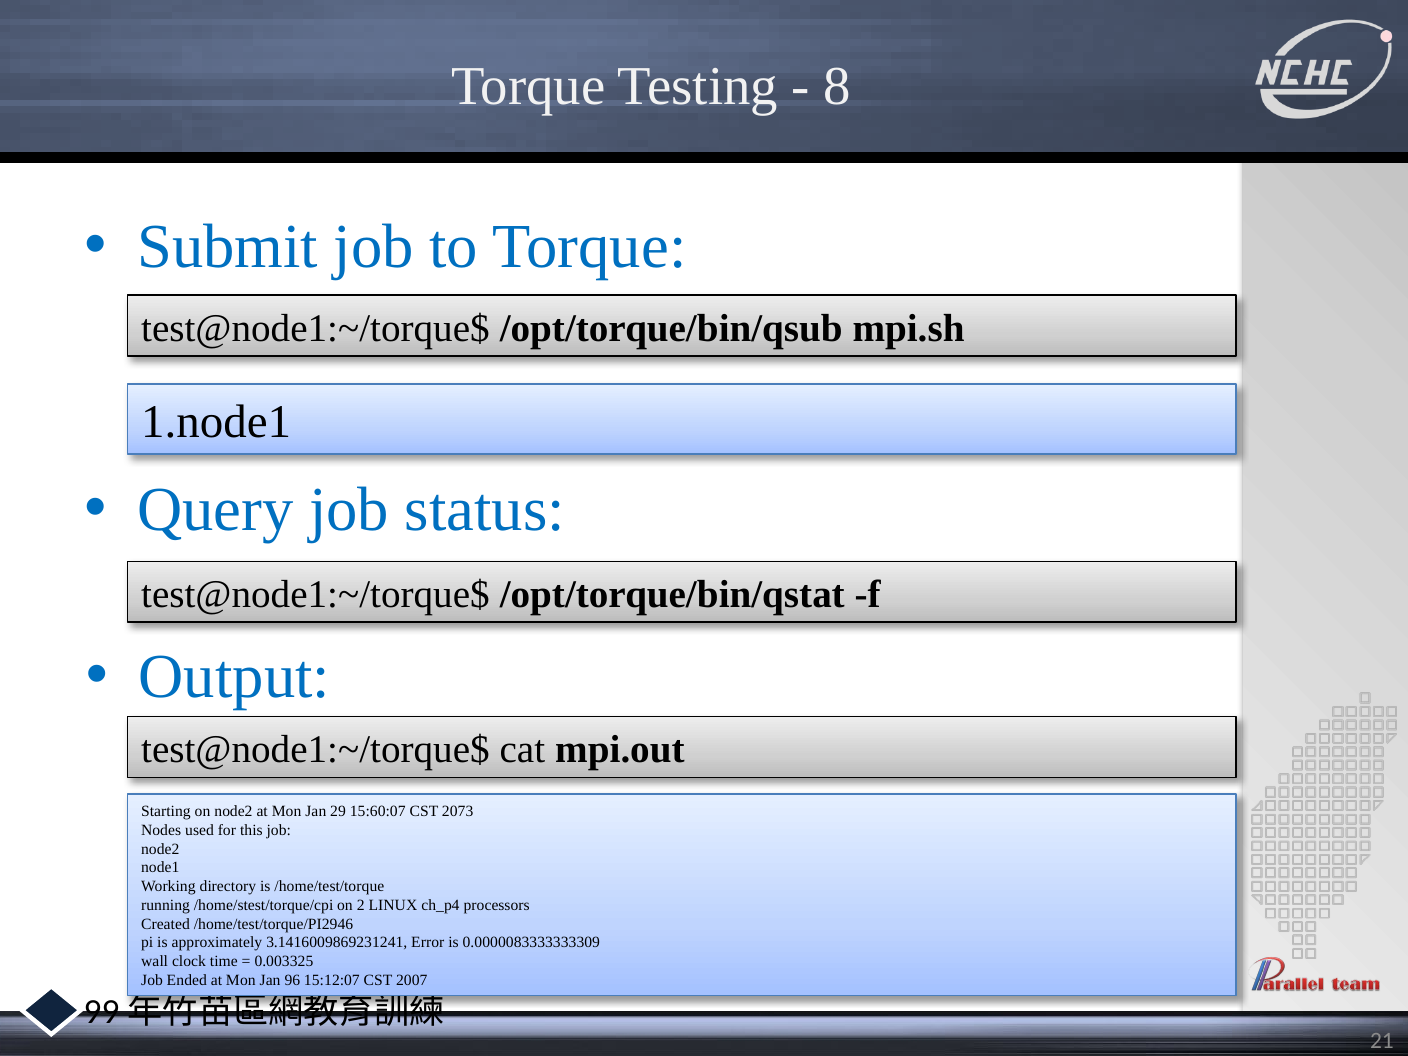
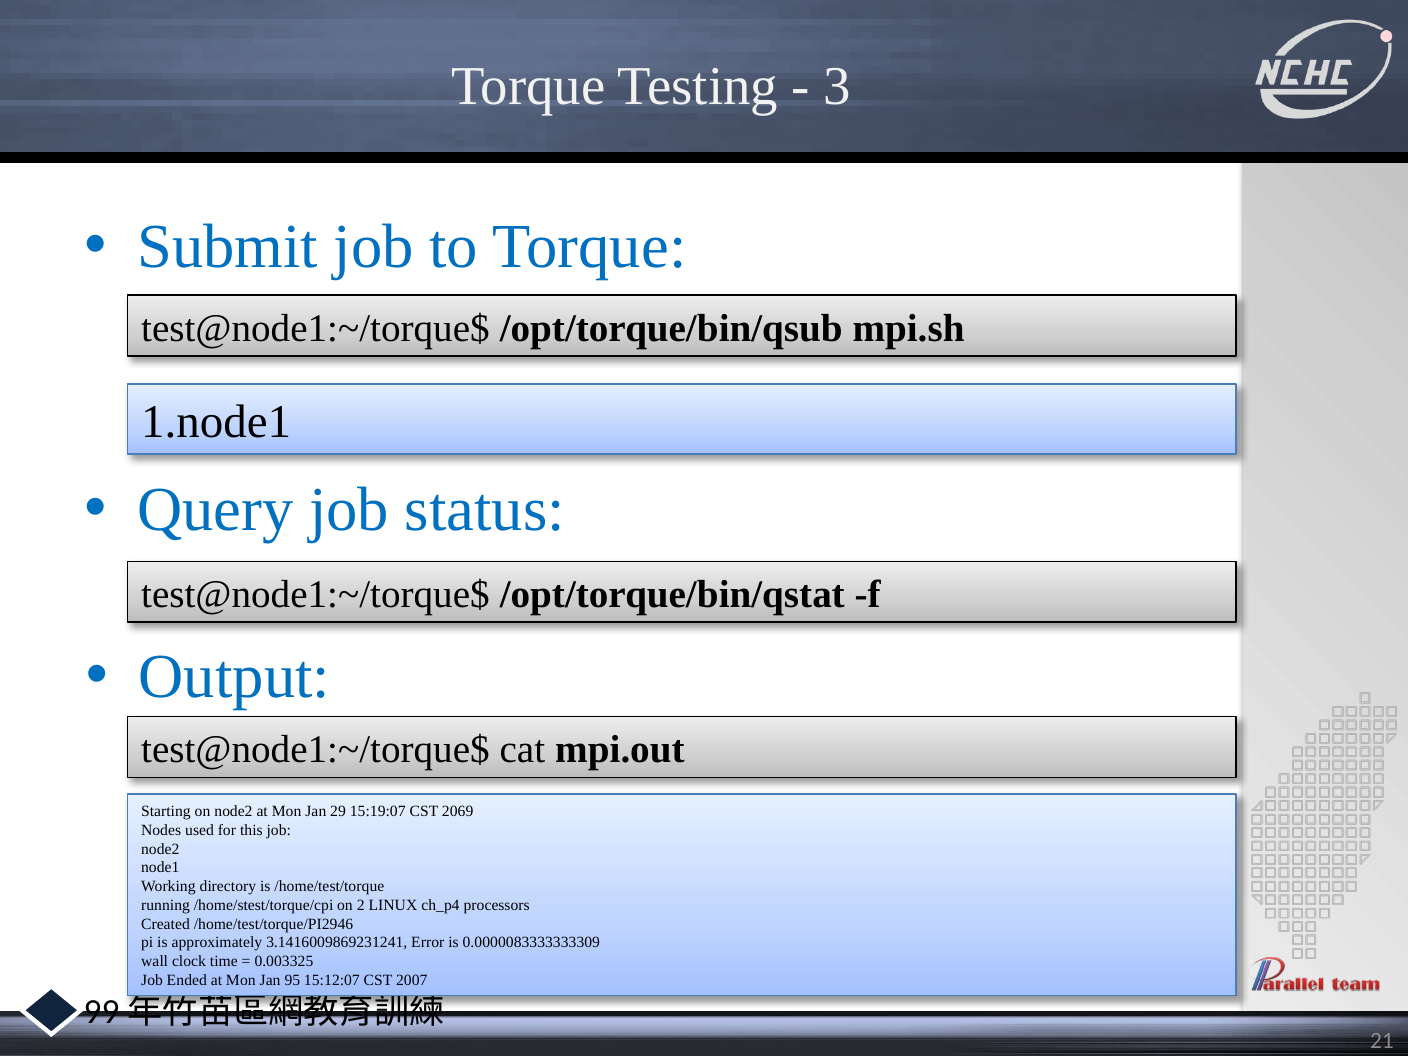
8: 8 -> 3 (837, 86)
15:60:07: 15:60:07 -> 15:19:07 (378, 811)
2073: 2073 -> 2069 (458, 811)
96: 96 -> 95 (292, 980)
